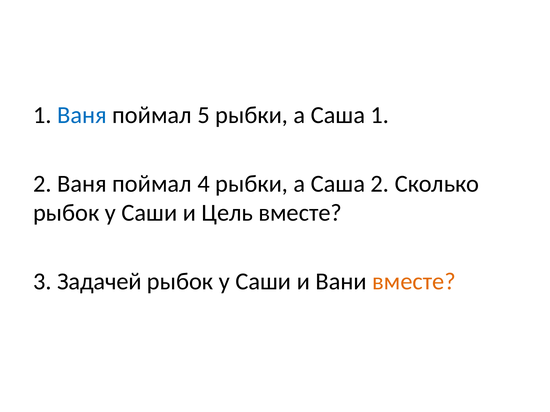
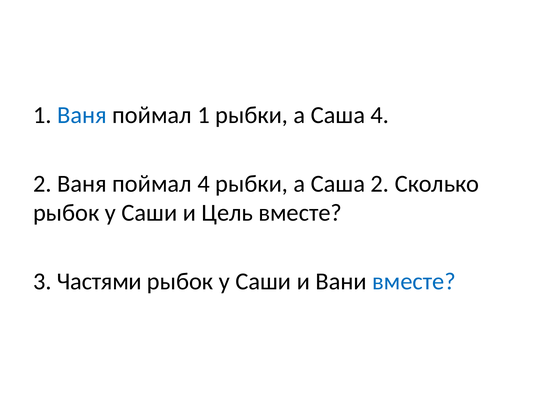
поймал 5: 5 -> 1 (204, 115)
Саша 1: 1 -> 4 (380, 115)
Задачей: Задачей -> Частями (99, 282)
вместе colour: orange -> blue (414, 282)
